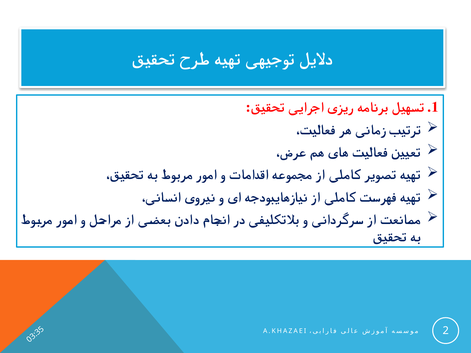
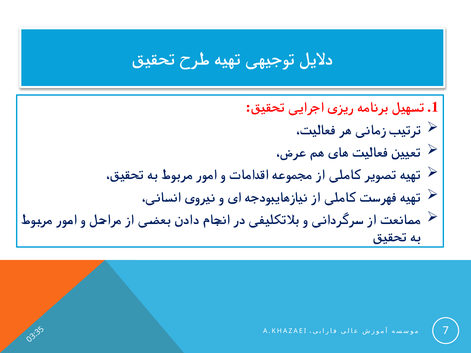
2: 2 -> 7 (446, 331)
